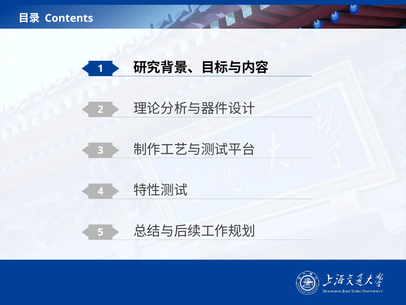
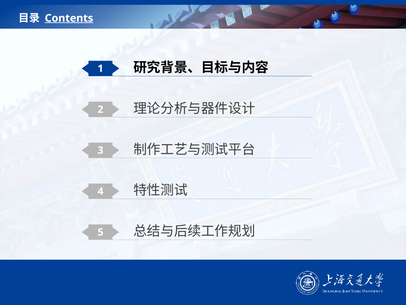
Contents underline: none -> present (69, 18)
